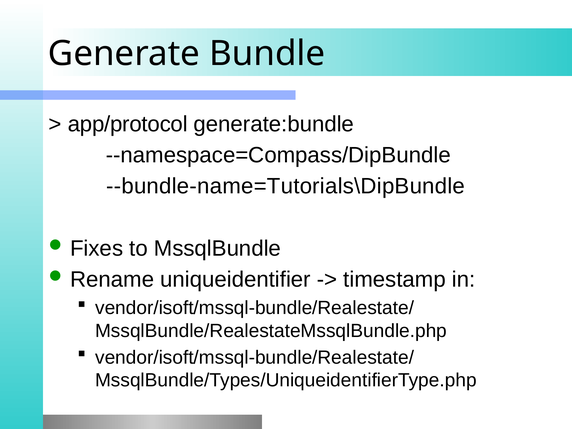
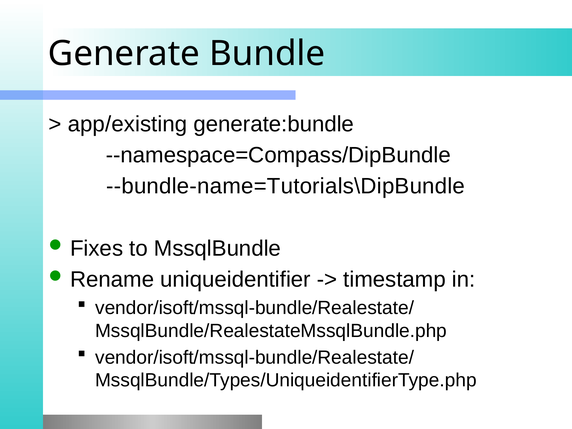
app/protocol: app/protocol -> app/existing (128, 124)
